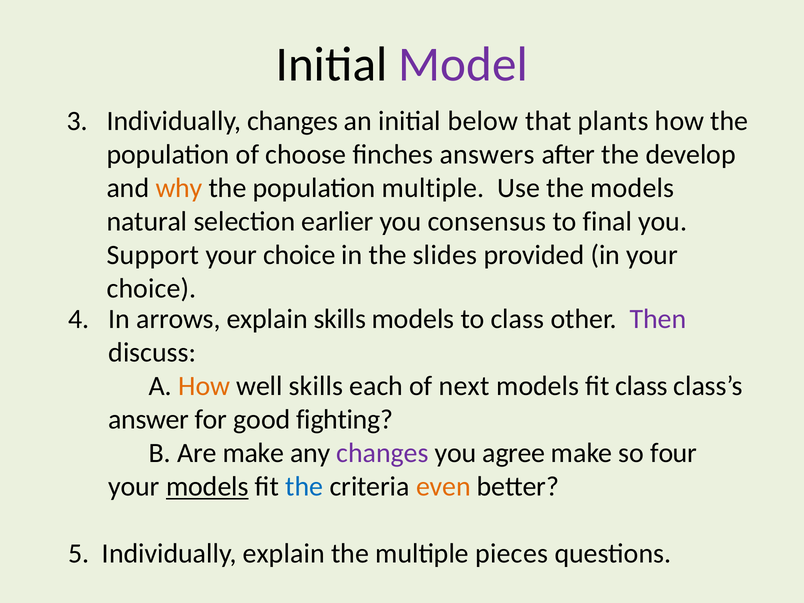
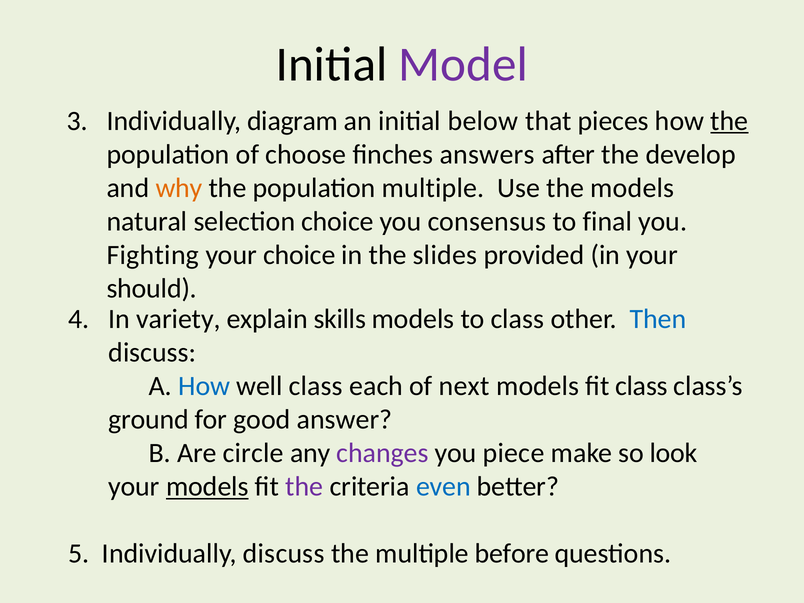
Individually changes: changes -> diagram (293, 121)
plants: plants -> pieces (613, 121)
the underline: none -> present (729, 121)
selection earlier: earlier -> choice (337, 221)
Support: Support -> Fighting (153, 255)
choice: choice -> should (152, 288)
arrows: arrows -> variety (178, 319)
Then colour: purple -> blue (658, 319)
How colour: orange -> blue (204, 386)
well skills: skills -> class (316, 386)
answer: answer -> ground (149, 420)
fighting: fighting -> answer (344, 420)
Are make: make -> circle (253, 453)
agree: agree -> piece (514, 453)
four: four -> look (674, 453)
the colour: blue -> purple (304, 487)
even colour: orange -> blue (443, 487)
Individually explain: explain -> discuss (284, 554)
pieces: pieces -> before (512, 554)
